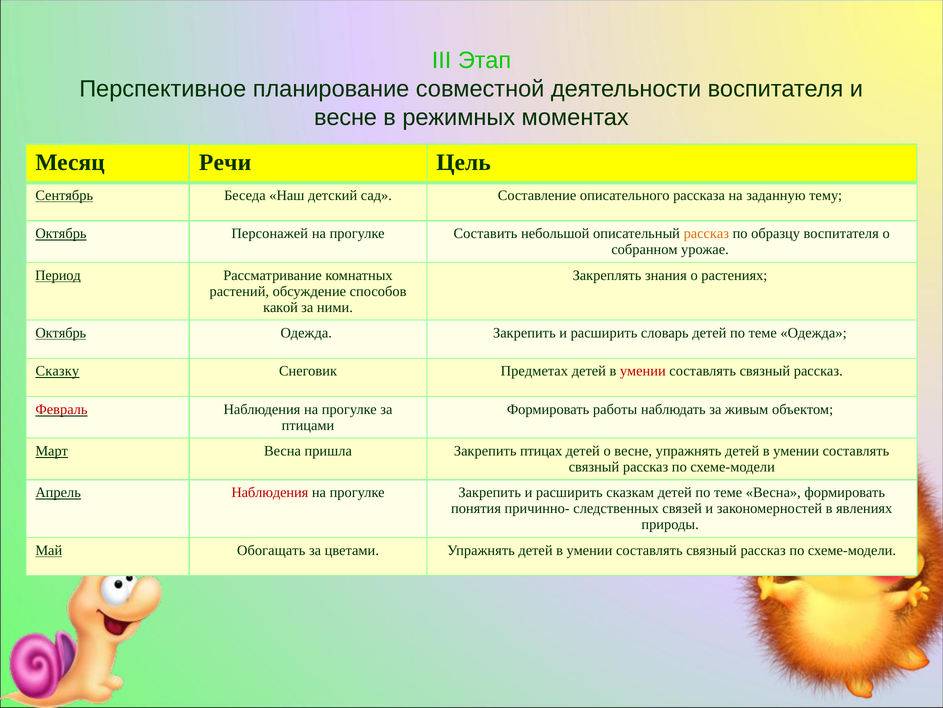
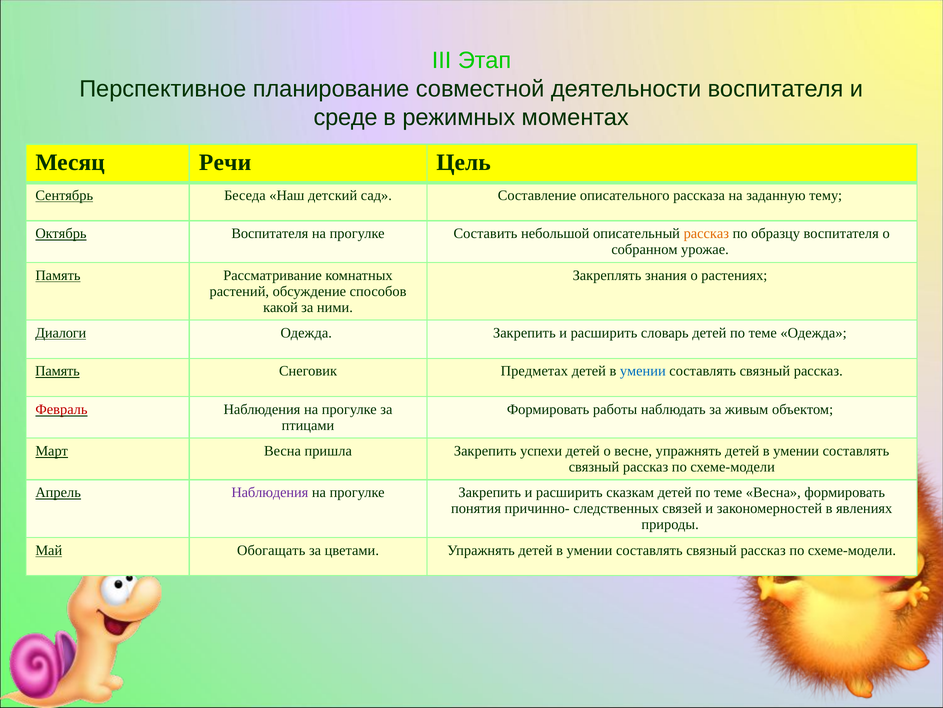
весне: весне -> среде (346, 117)
Октябрь Персонажей: Персонажей -> Воспитателя (270, 233)
Период: Период -> Память (58, 275)
Октябрь: Октябрь -> Диалоги (61, 333)
Сказку: Сказку -> Память (57, 371)
умении colour: red -> blue (643, 371)
птицах: птицах -> успехи (541, 451)
Наблюдения colour: red -> purple (270, 492)
